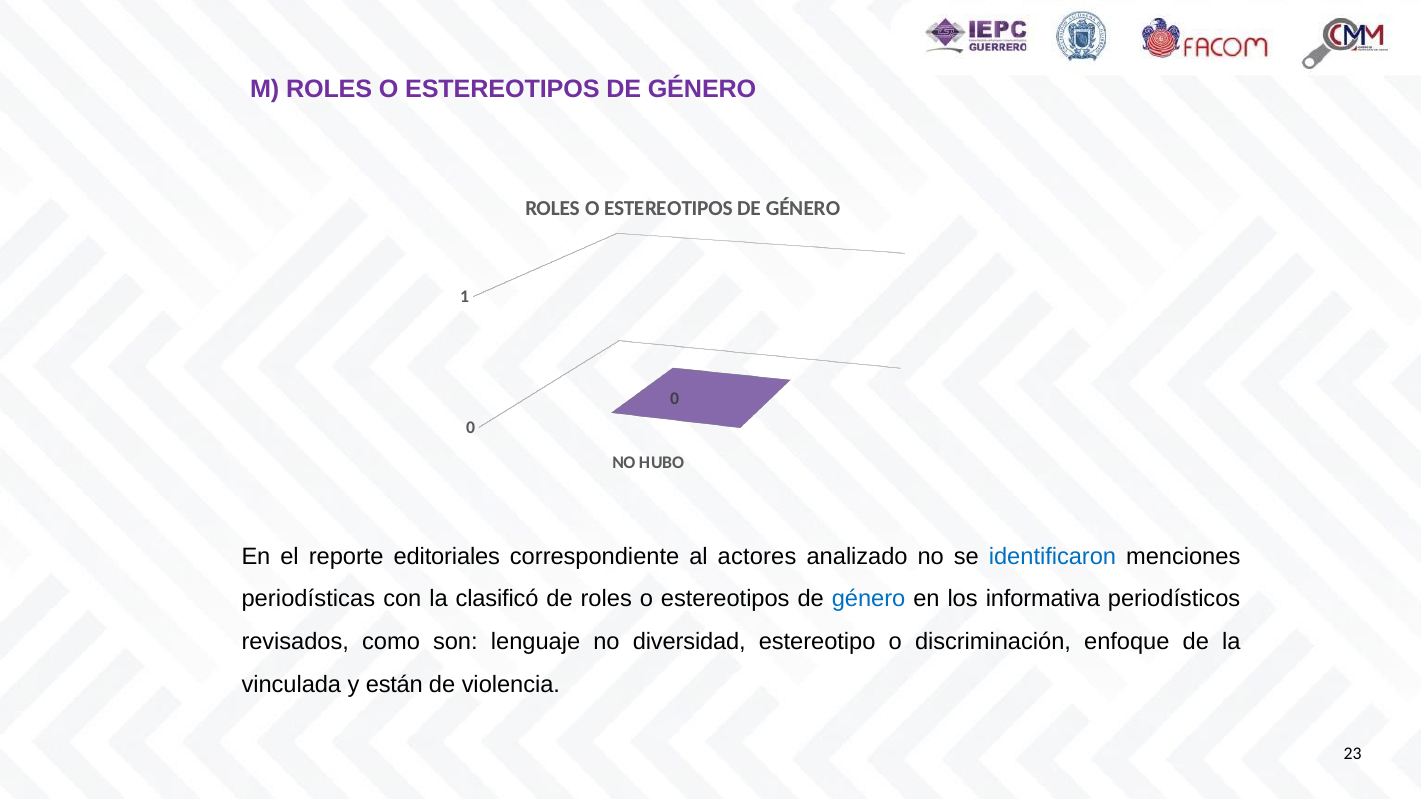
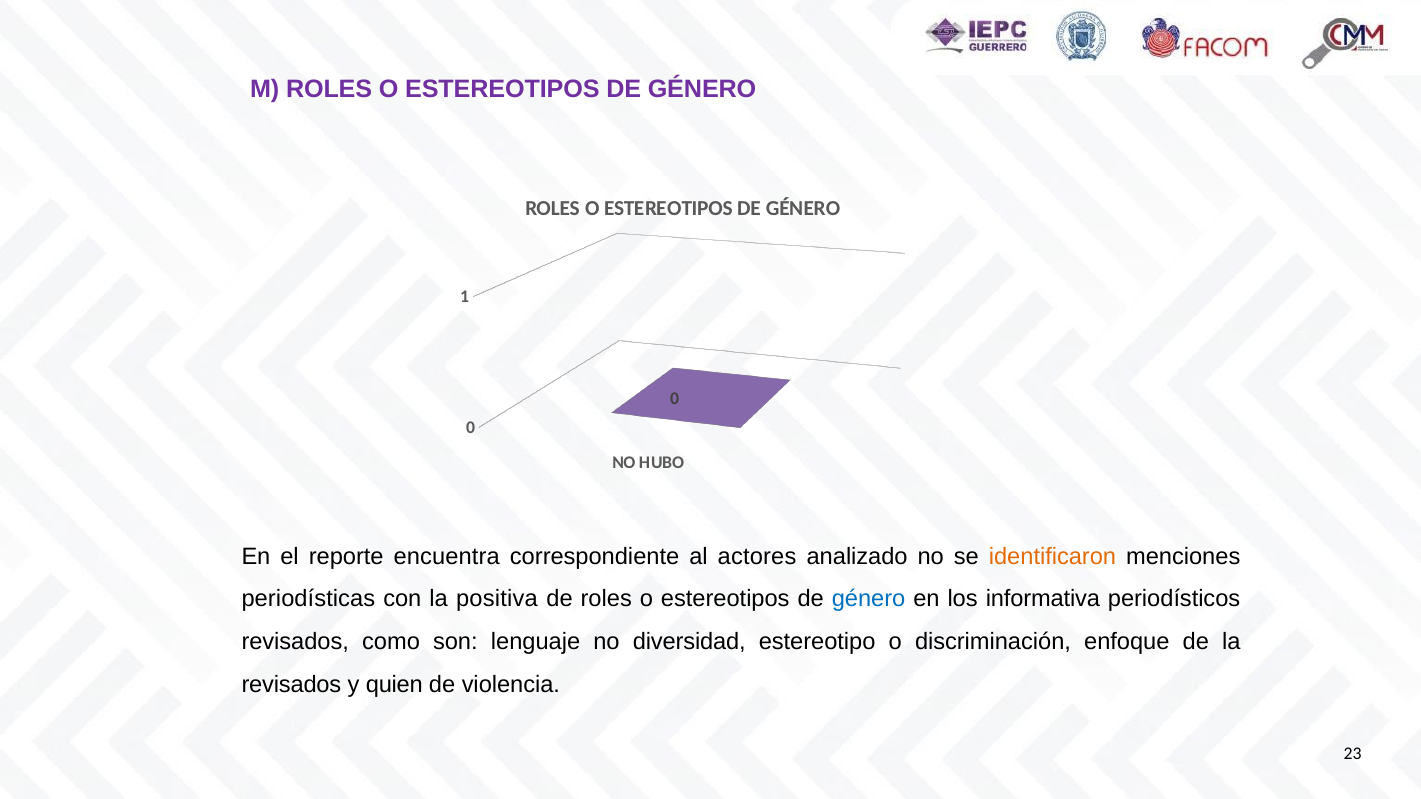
editoriales: editoriales -> encuentra (447, 557)
identificaron colour: blue -> orange (1052, 557)
clasificó: clasificó -> positiva (497, 599)
vinculada: vinculada -> revisados (291, 684)
están: están -> quien (394, 684)
